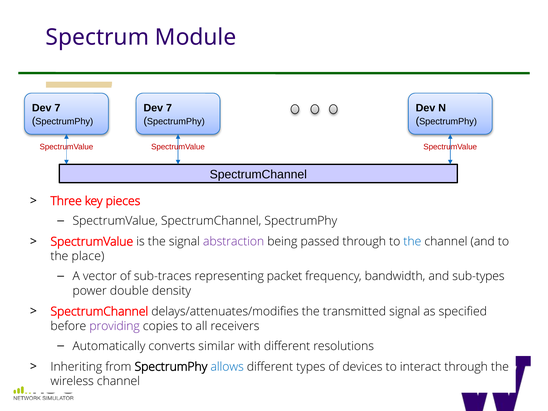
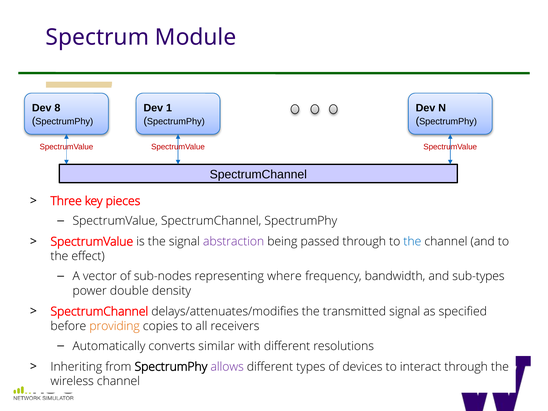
7: 7 -> 8 (57, 108)
7: 7 -> 1 (169, 108)
place: place -> effect (88, 256)
sub-traces: sub-traces -> sub-nodes (163, 276)
packet: packet -> where (284, 276)
providing colour: purple -> orange (115, 326)
allows colour: blue -> purple (227, 367)
